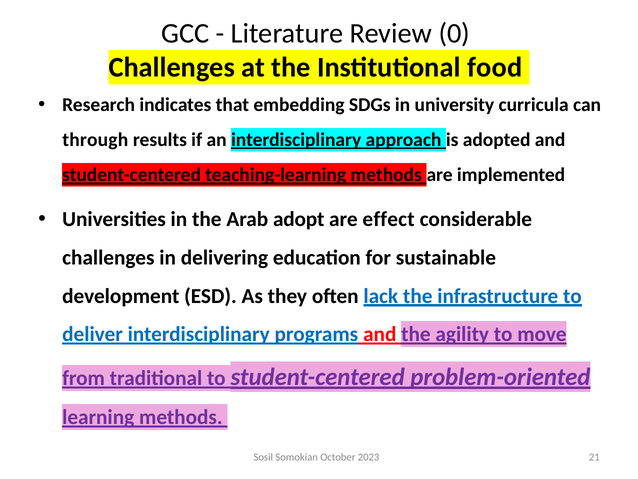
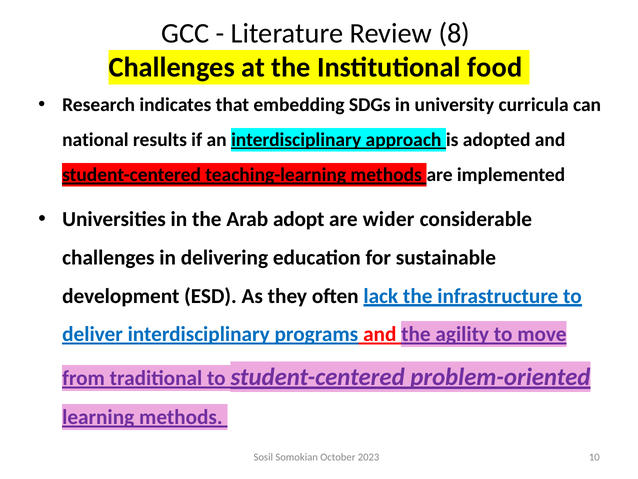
0: 0 -> 8 (454, 33)
through: through -> national (95, 140)
effect: effect -> wider (389, 219)
21: 21 -> 10 (594, 457)
